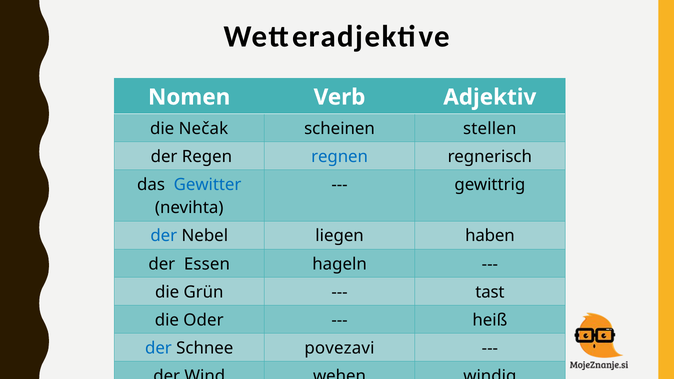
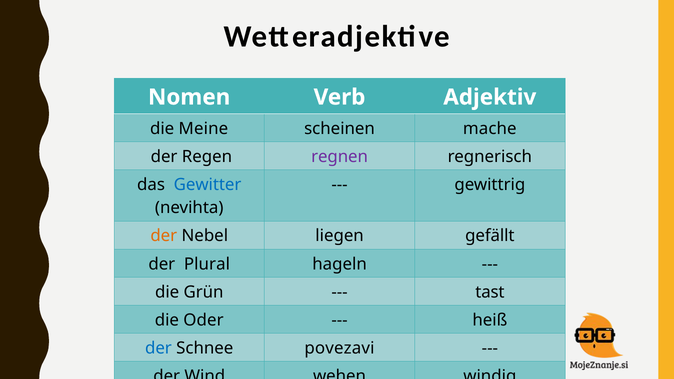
Nečak: Nečak -> Meine (203, 129)
stellen: stellen -> mache (490, 129)
regnen colour: blue -> purple (340, 157)
der colour: blue -> orange (164, 236)
haben: haben -> gefällt (490, 236)
Essen: Essen -> Plural (207, 264)
